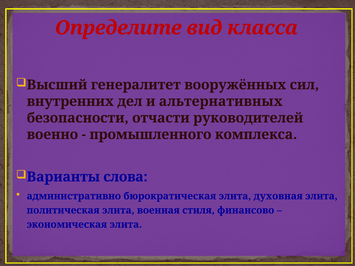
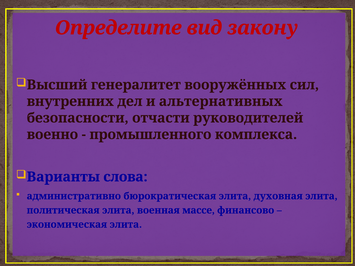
класса: класса -> закону (263, 28)
стиля: стиля -> массе (199, 210)
